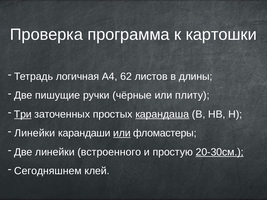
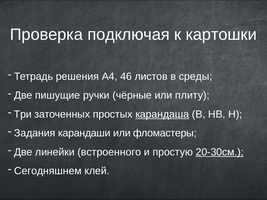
программа: программа -> подключая (129, 35)
логичная: логичная -> решения (77, 77)
62: 62 -> 46 (126, 77)
длины: длины -> среды (196, 77)
Три underline: present -> none (23, 114)
Линейки: Линейки -> Задания (35, 133)
или underline: present -> none (122, 133)
